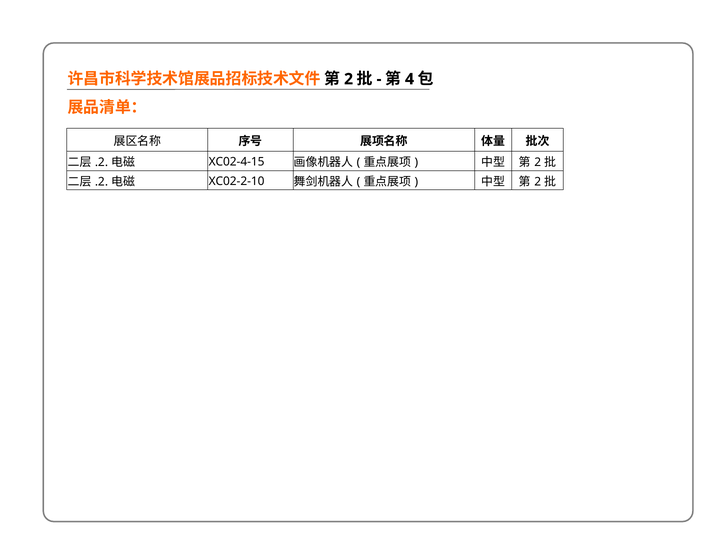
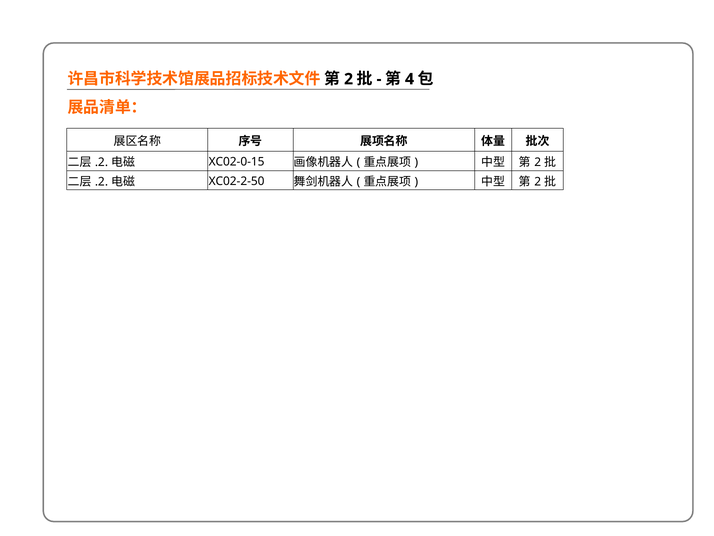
XC02-4-15: XC02-4-15 -> XC02-0-15 (237, 162)
XC02-2-10: XC02-2-10 -> XC02-2-50 (237, 181)
